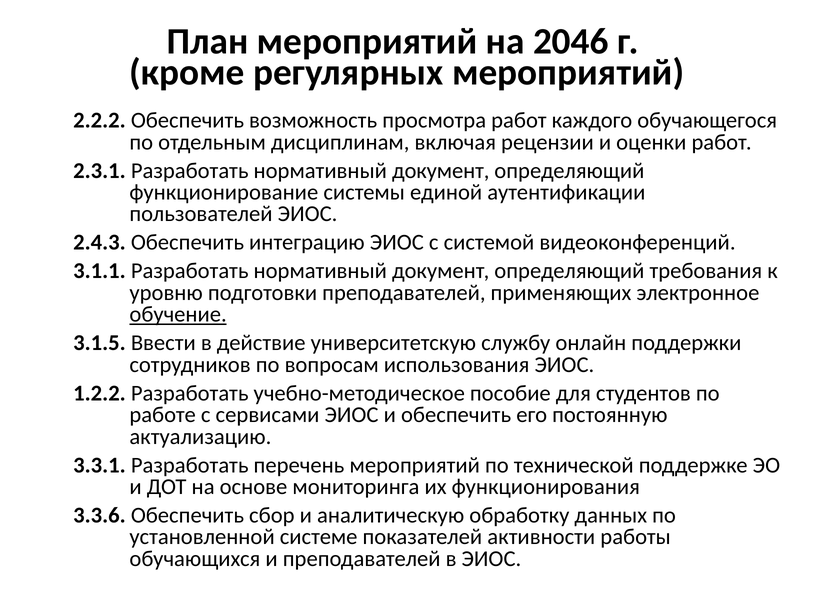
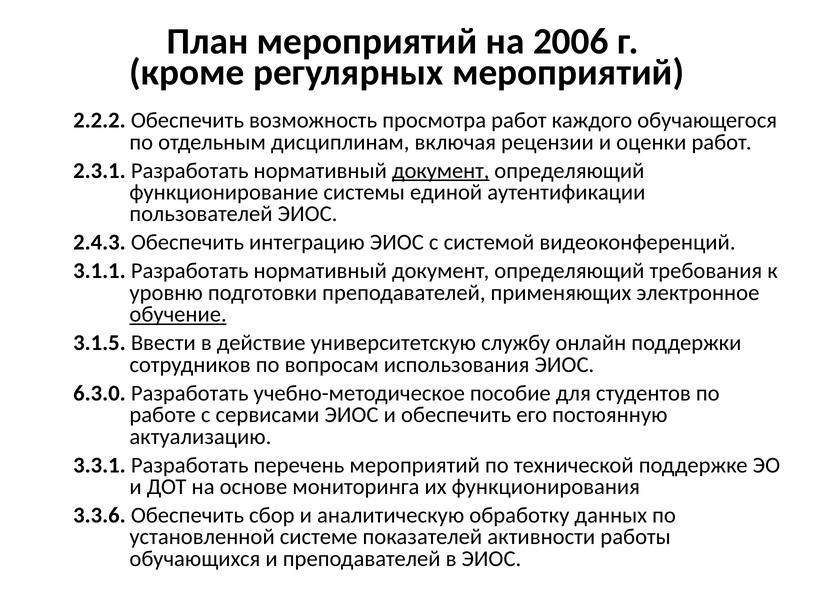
2046: 2046 -> 2006 (571, 41)
документ underline: none -> present (441, 171)
1.2.2: 1.2.2 -> 6.3.0 (99, 393)
